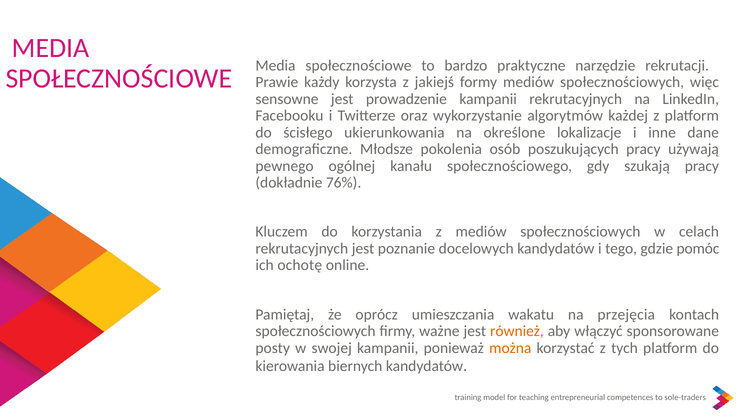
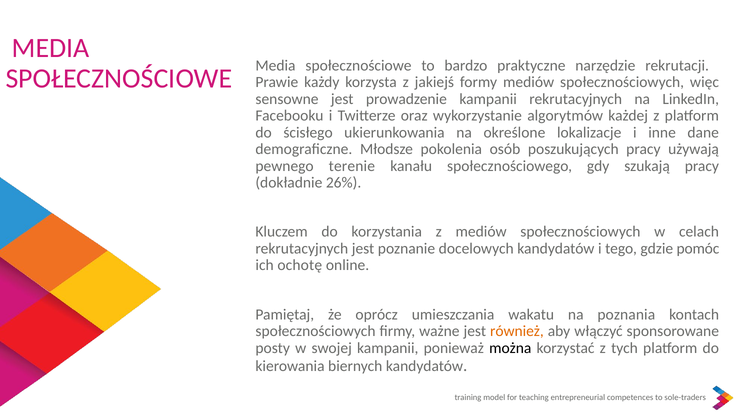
ogólnej: ogólnej -> terenie (352, 166)
76%: 76% -> 26% (344, 183)
przejęcia: przejęcia -> poznania (626, 314)
można colour: orange -> black (510, 348)
